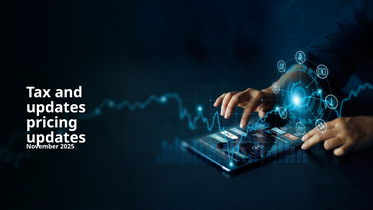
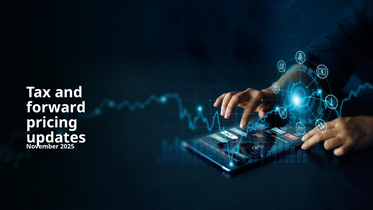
updates: updates -> forward (56, 107)
